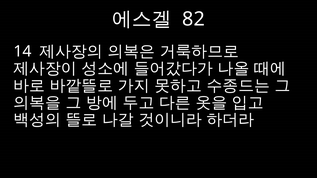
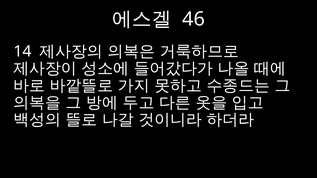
82: 82 -> 46 (194, 19)
